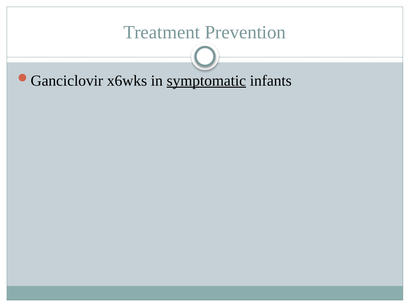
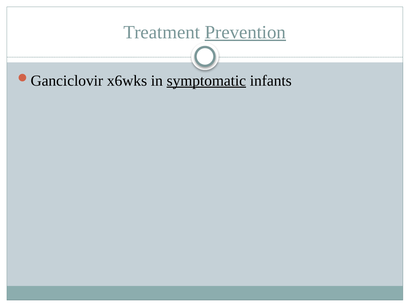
Prevention underline: none -> present (245, 32)
